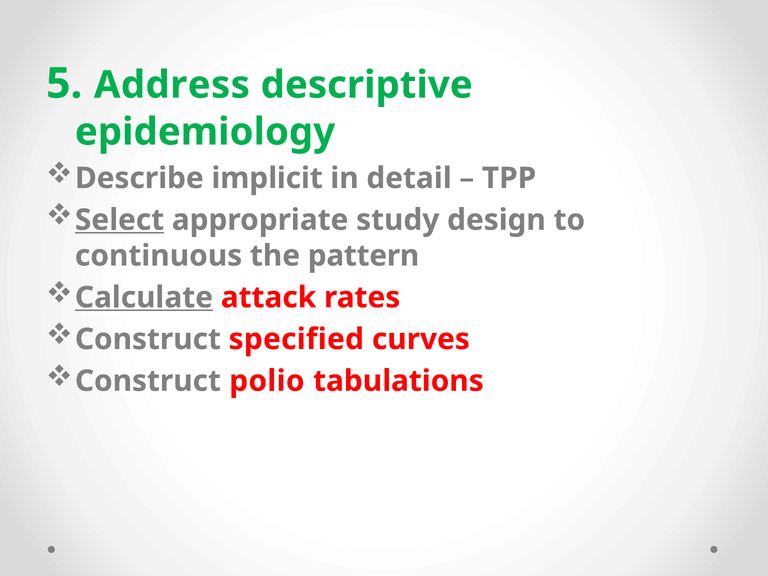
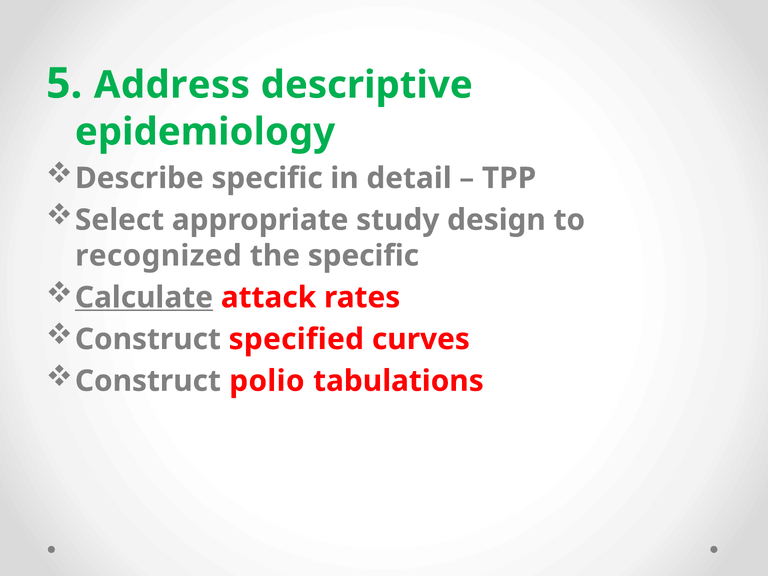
Describe implicit: implicit -> specific (267, 178)
Select underline: present -> none (120, 220)
continuous: continuous -> recognized (158, 256)
the pattern: pattern -> specific (363, 256)
